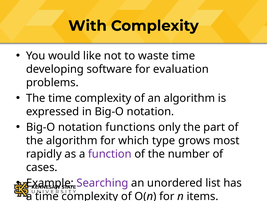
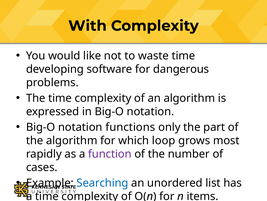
evaluation: evaluation -> dangerous (181, 69)
type: type -> loop (164, 140)
Searching colour: purple -> blue (102, 182)
